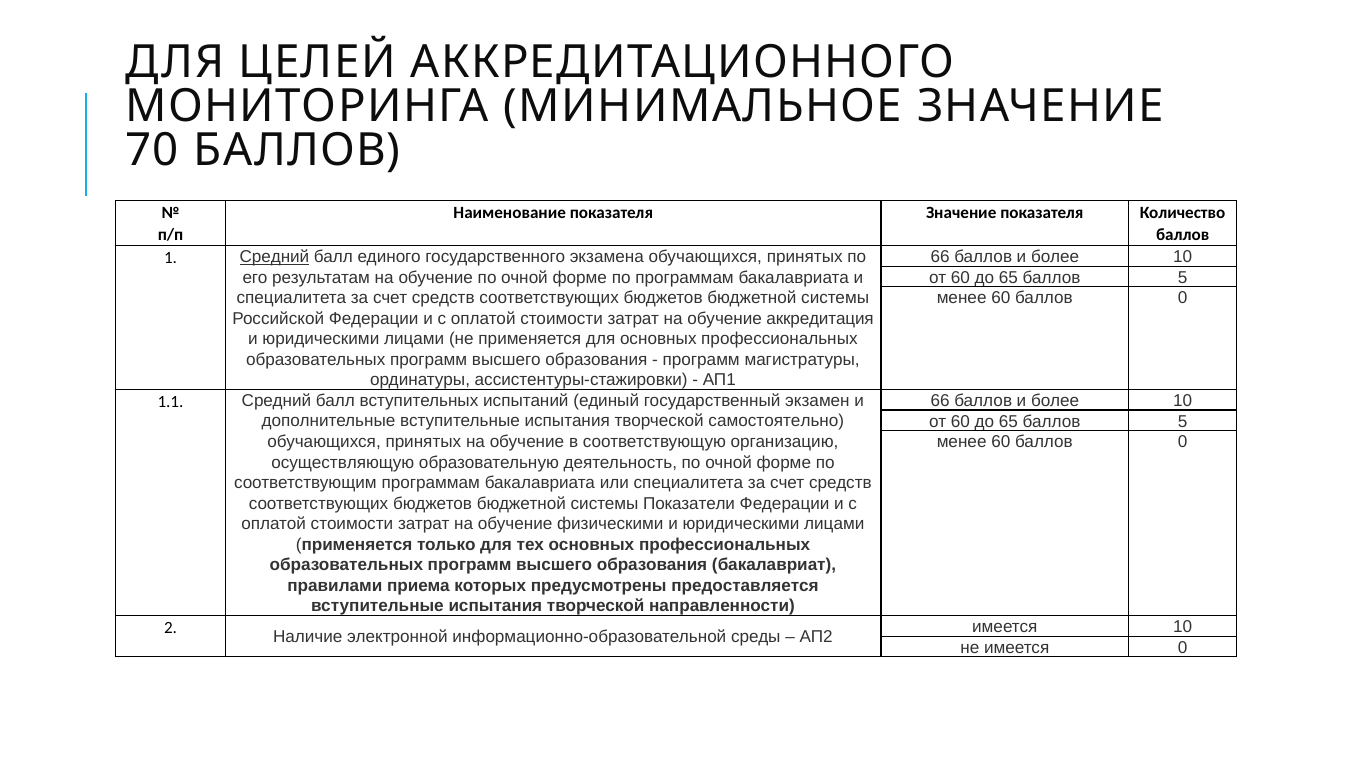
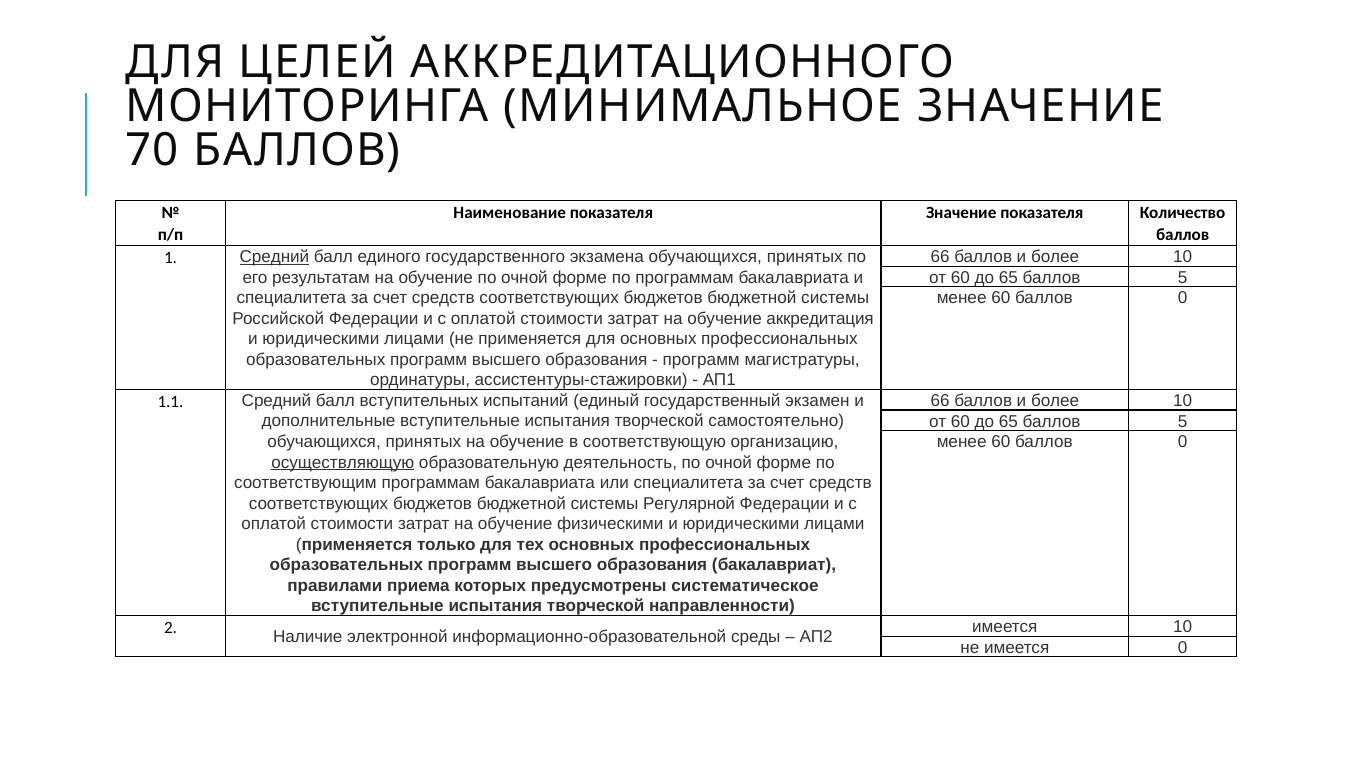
осуществляющую underline: none -> present (343, 462)
Показатели: Показатели -> Регулярной (689, 503)
предоставляется: предоставляется -> систематическое (745, 585)
